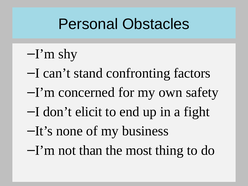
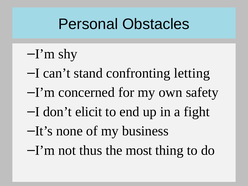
factors: factors -> letting (192, 73)
than: than -> thus (91, 150)
